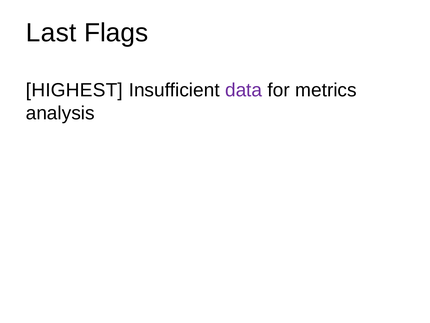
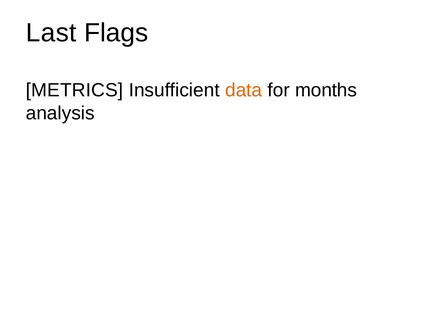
HIGHEST: HIGHEST -> METRICS (74, 90)
data colour: purple -> orange (244, 90)
metrics: metrics -> months (326, 90)
